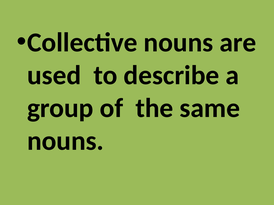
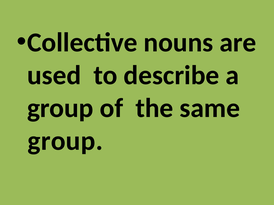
nouns: nouns -> group (65, 141)
